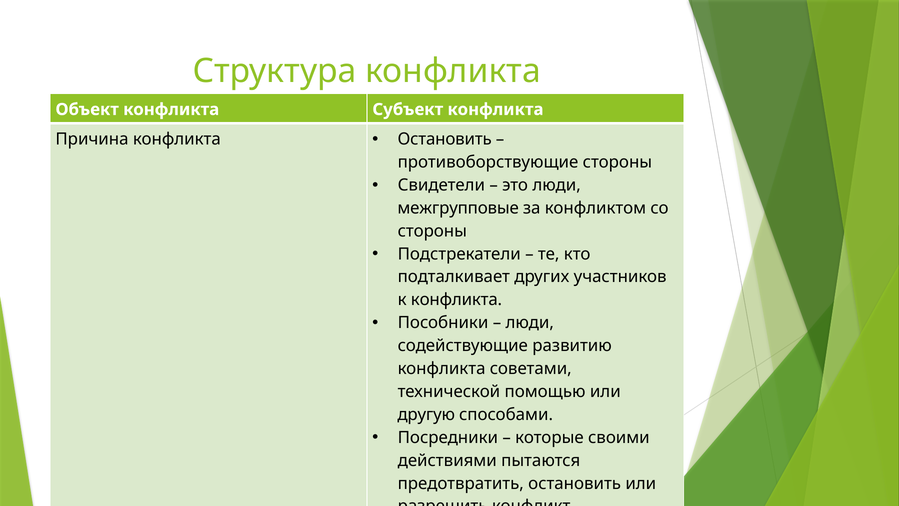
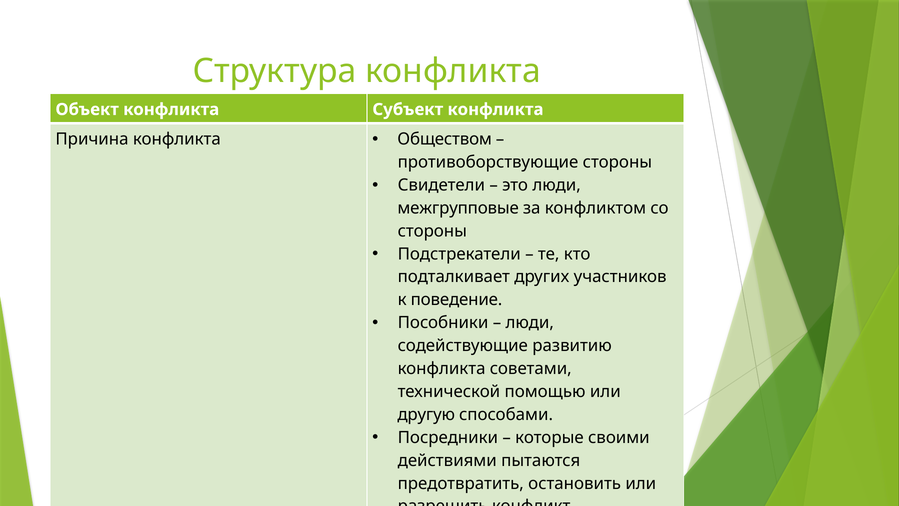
Остановить: Остановить -> Обществом (445, 139)
к конфликта: конфликта -> поведение (456, 300)
